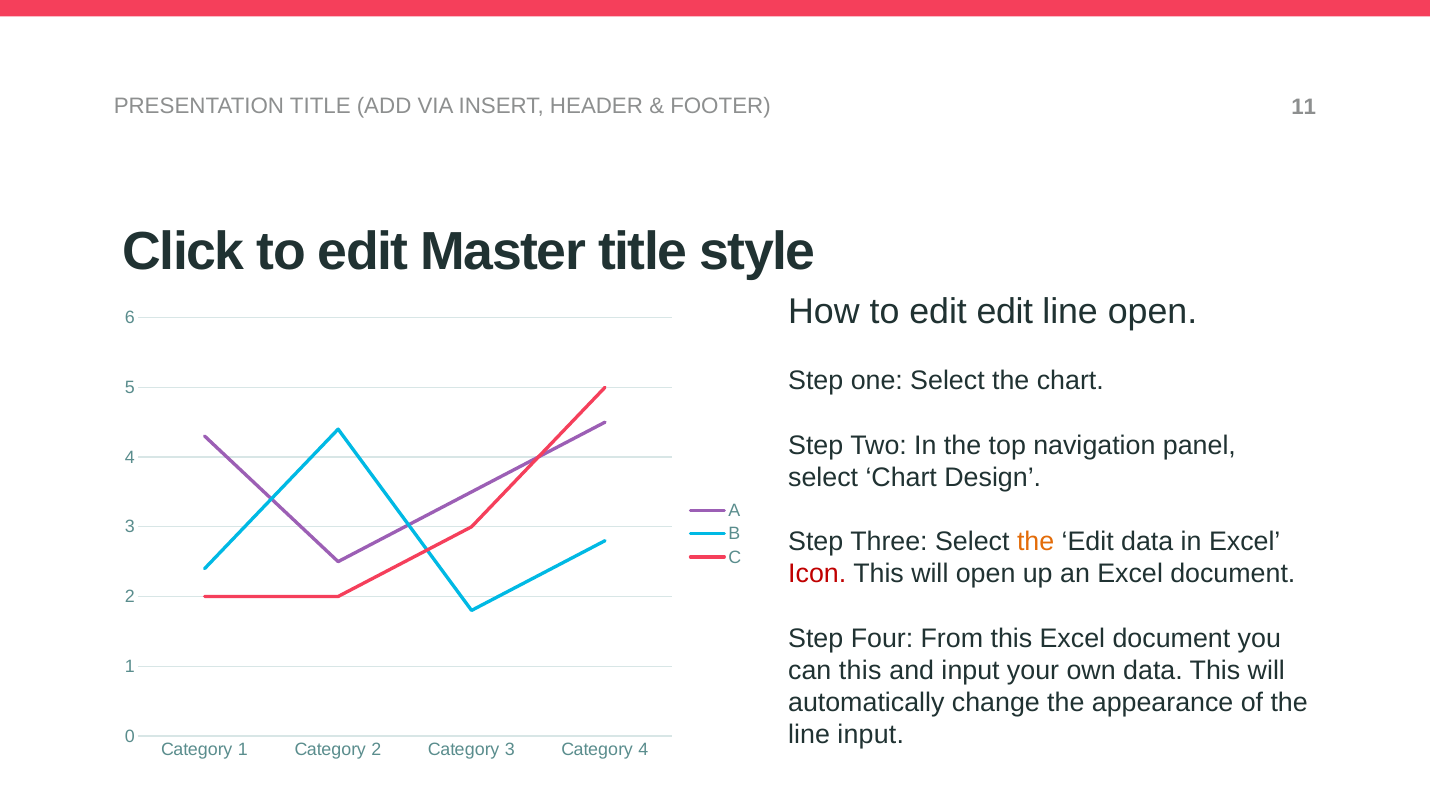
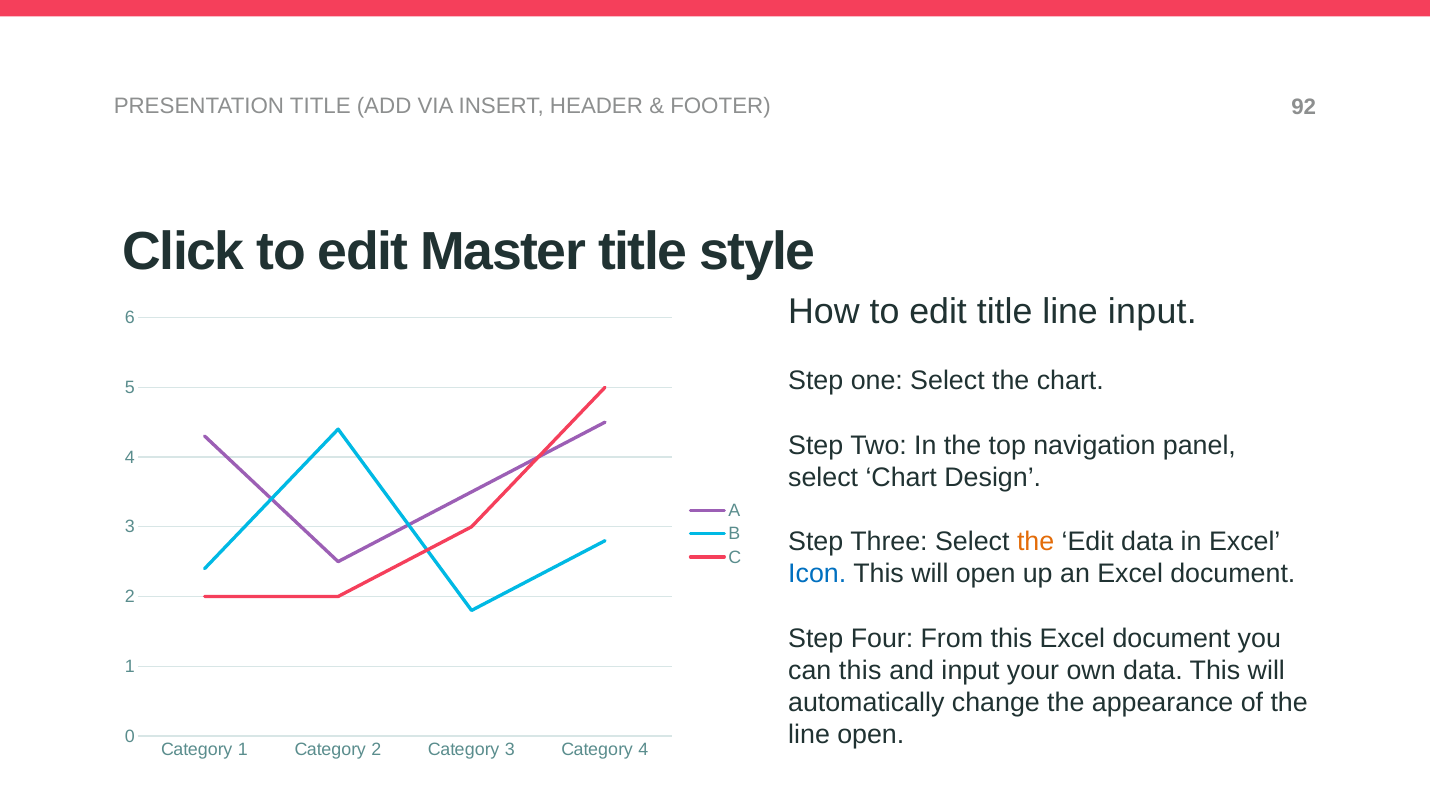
11: 11 -> 92 (1304, 107)
edit edit: edit -> title (1005, 312)
line open: open -> input (1152, 312)
Icon colour: red -> blue (817, 574)
line input: input -> open (871, 735)
